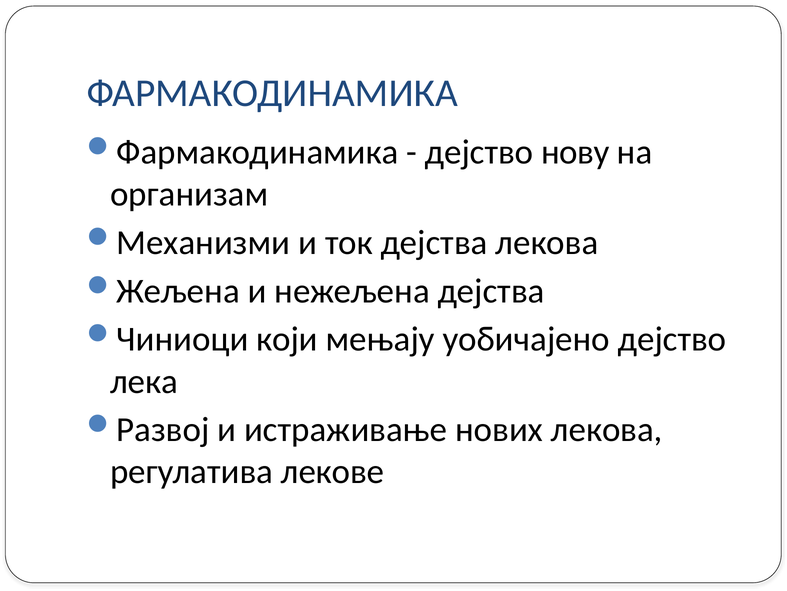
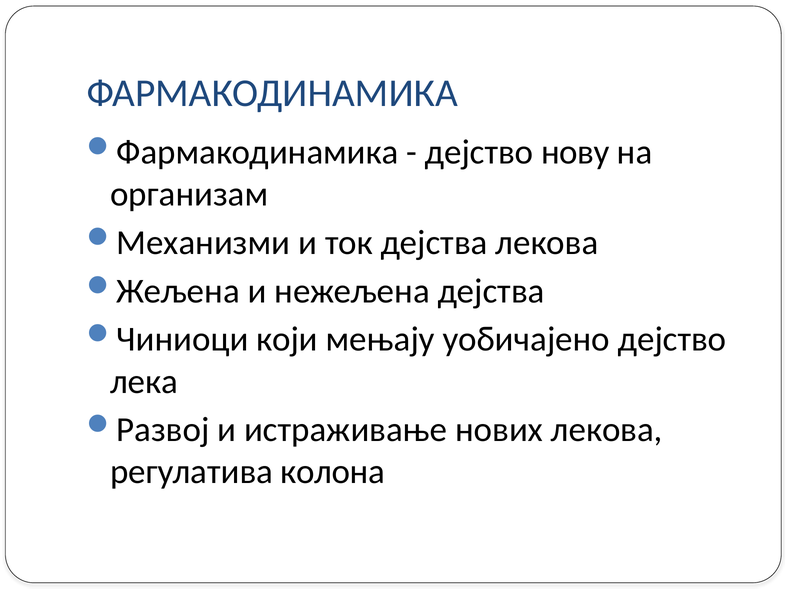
лекове: лекове -> колона (333, 471)
